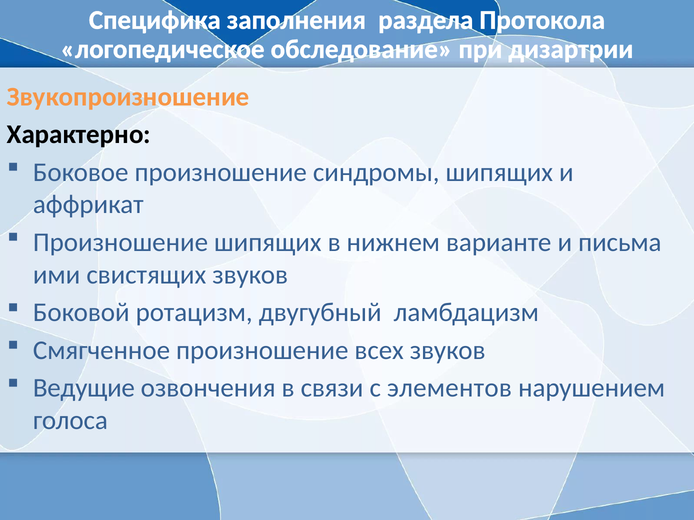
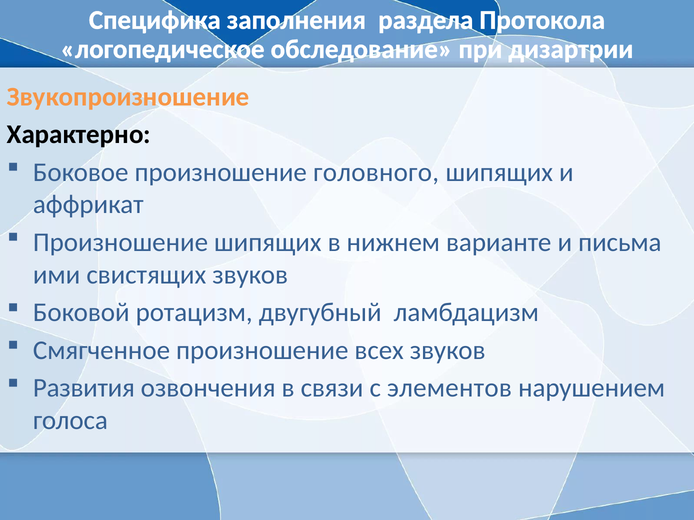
синдромы: синдромы -> головного (376, 172)
Ведущие: Ведущие -> Развития (84, 388)
